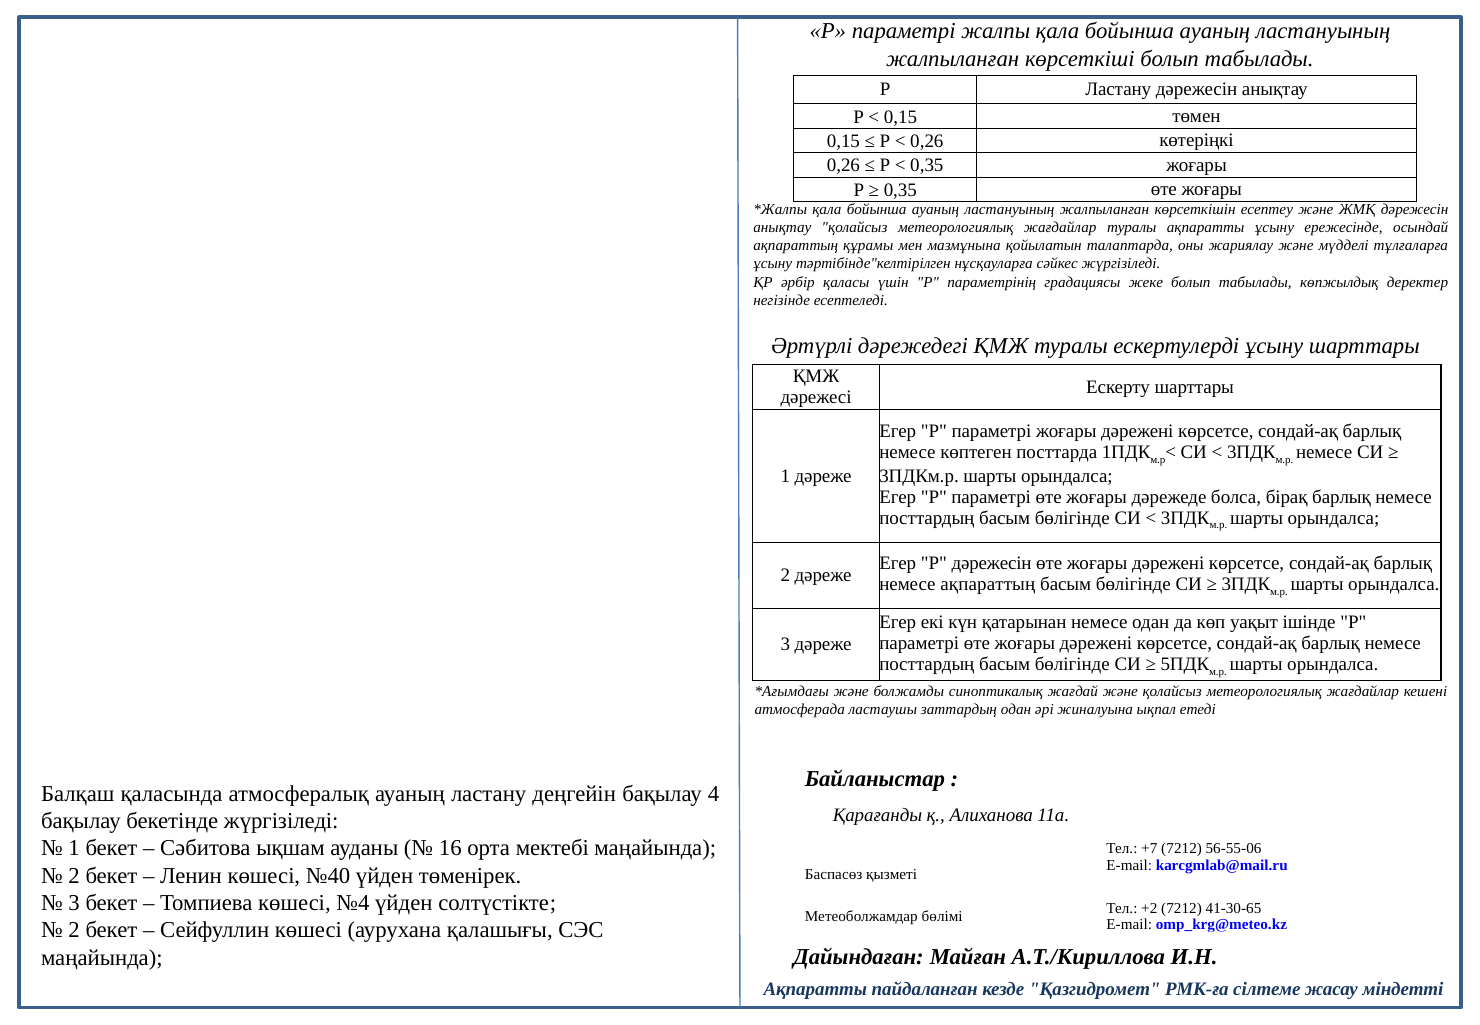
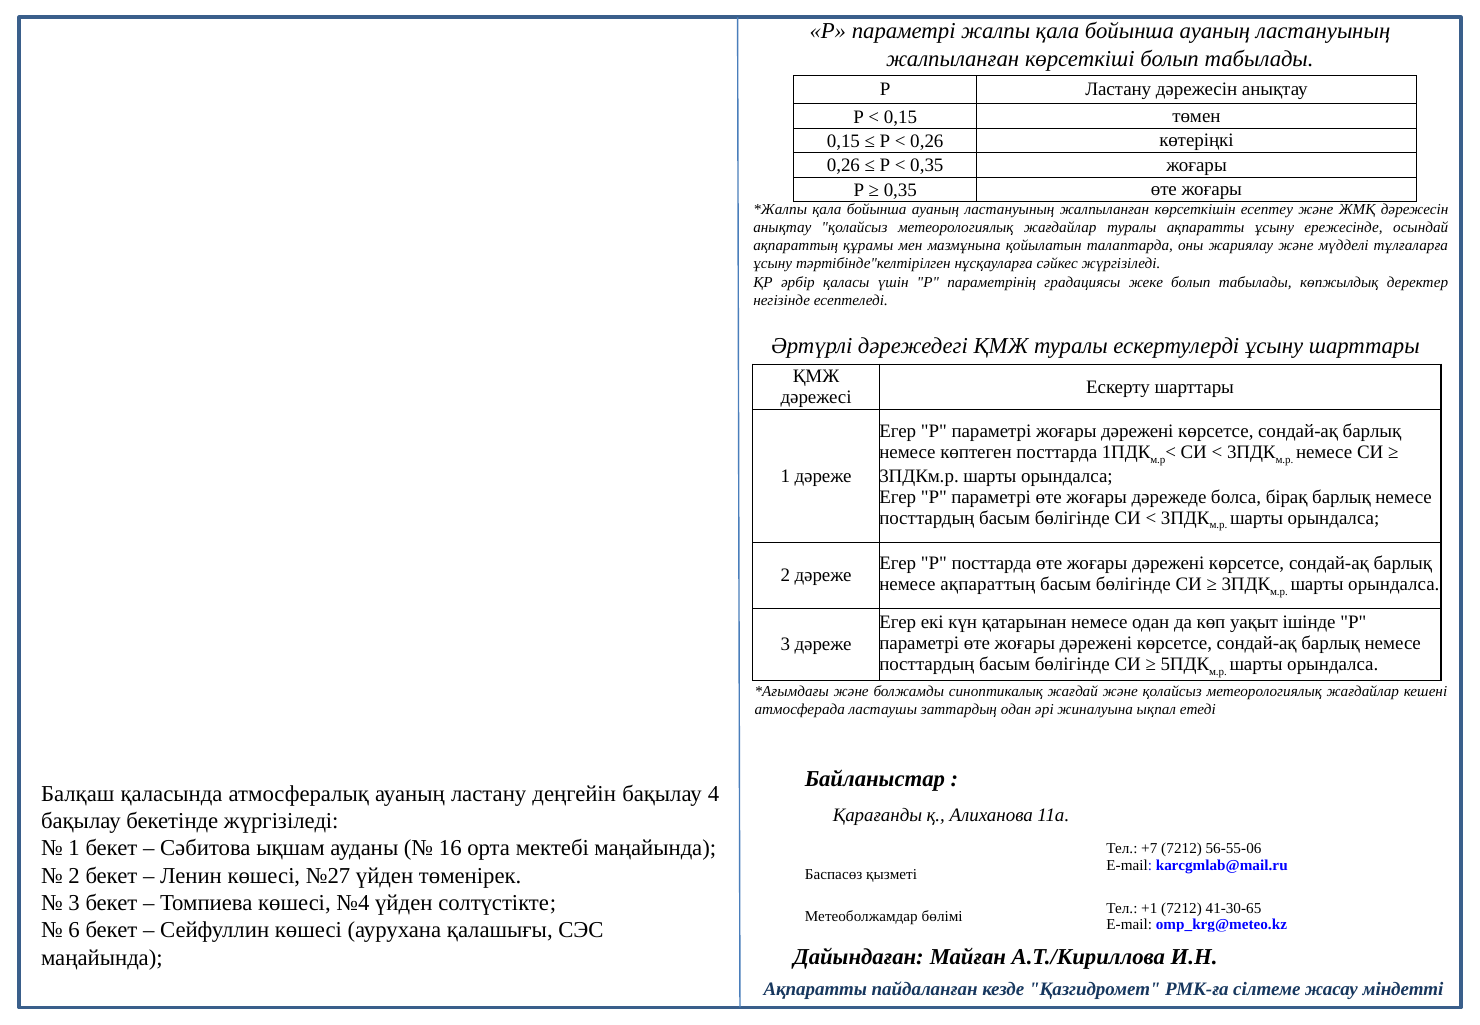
Р дәрежесін: дәрежесін -> посттарда (992, 563)
№40: №40 -> №27 (328, 875)
+2: +2 -> +1 (1149, 908)
2: 2 -> 6 (74, 930)
